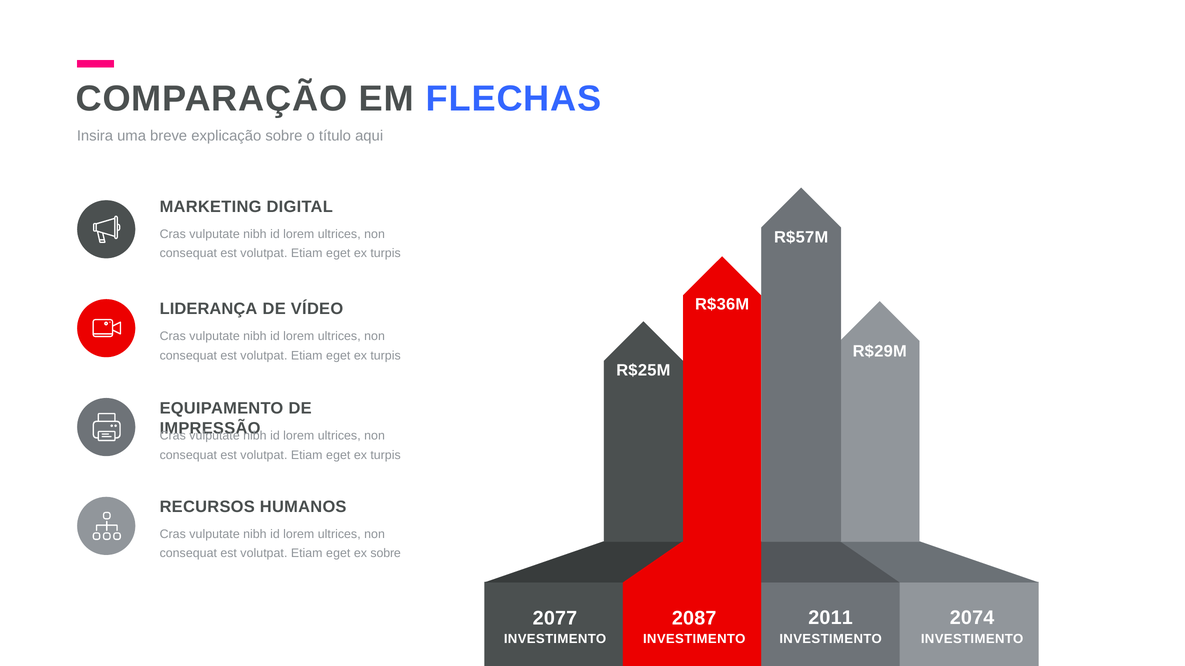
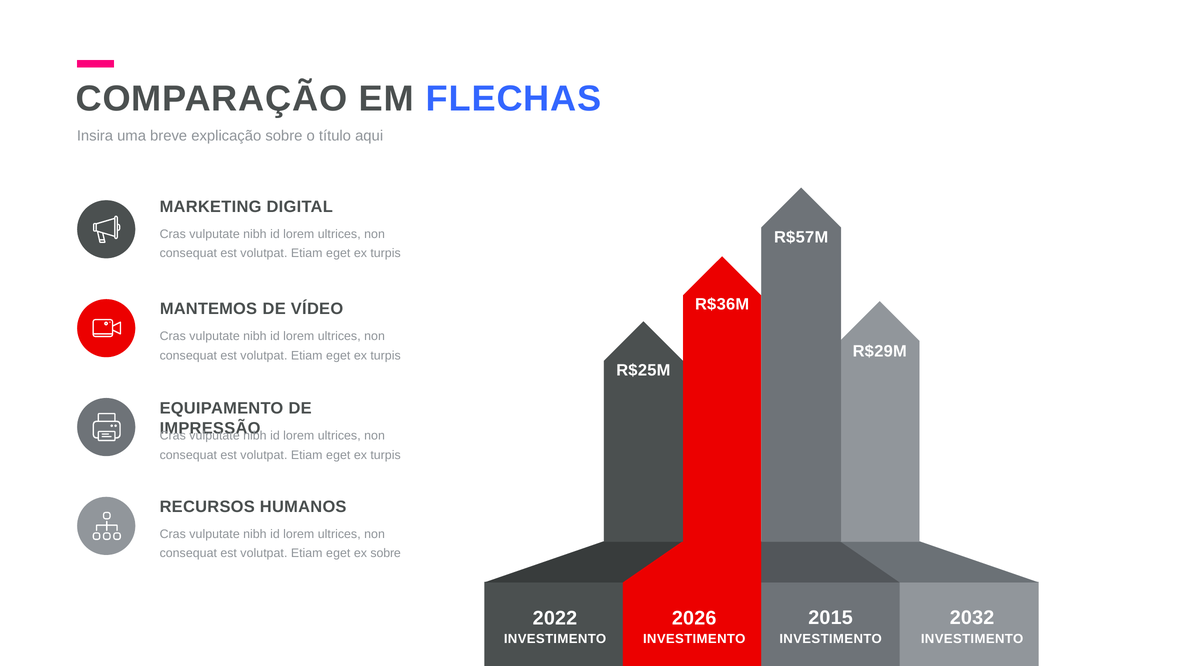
LIDERANÇA: LIDERANÇA -> MANTEMOS (208, 309)
2011: 2011 -> 2015 (831, 618)
2074: 2074 -> 2032 (972, 618)
2077: 2077 -> 2022 (555, 619)
2087: 2087 -> 2026 (694, 619)
